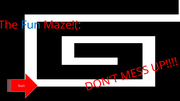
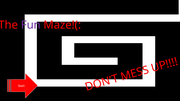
Fun colour: blue -> purple (31, 25)
